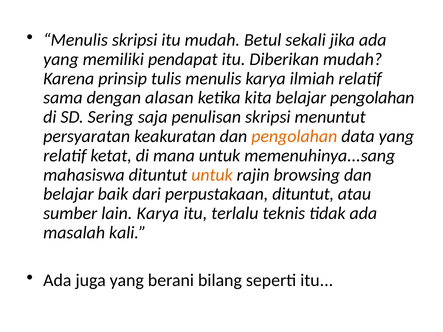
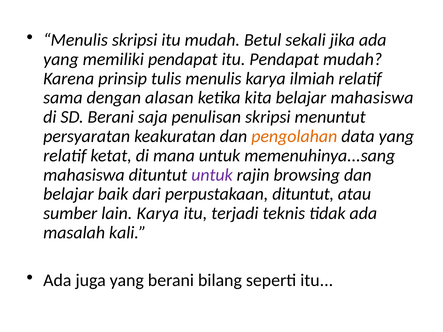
itu Diberikan: Diberikan -> Pendapat (284, 59)
belajar pengolahan: pengolahan -> mahasiswa (372, 98)
SD Sering: Sering -> Berani (111, 117)
untuk colour: orange -> purple (212, 175)
terlalu: terlalu -> terjadi (235, 213)
